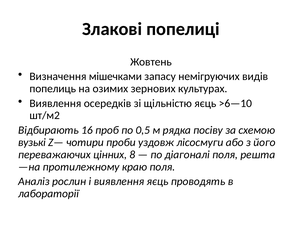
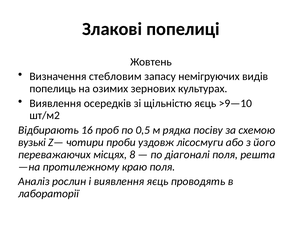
мішечками: мішечками -> стебловим (115, 77)
>6—10: >6—10 -> >9—10 (235, 104)
цінних: цінних -> місцях (110, 155)
